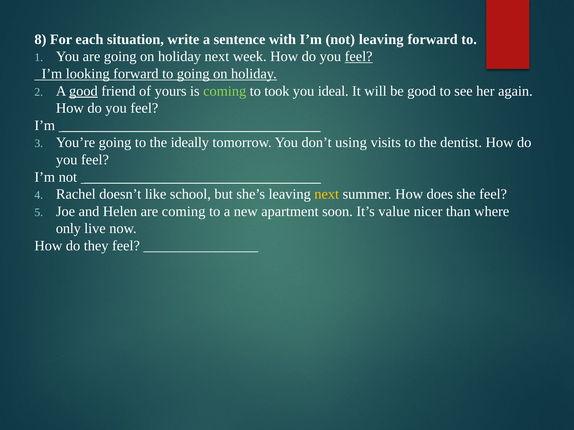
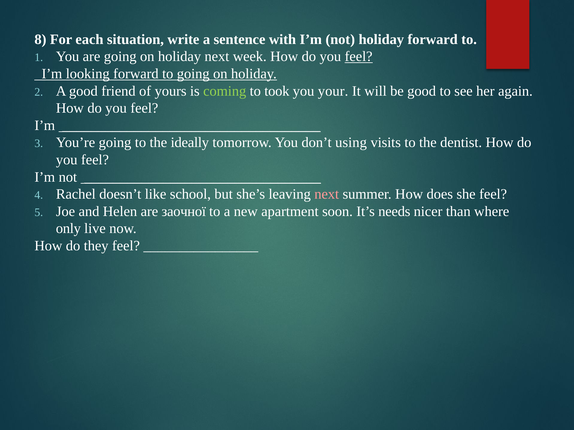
not leaving: leaving -> holiday (381, 39)
good underline: present -> none (83, 91)
ideal: ideal -> your (333, 91)
next colour: yellow -> pink (327, 194)
are coming: coming -> заочної (184, 212)
value: value -> needs (394, 212)
